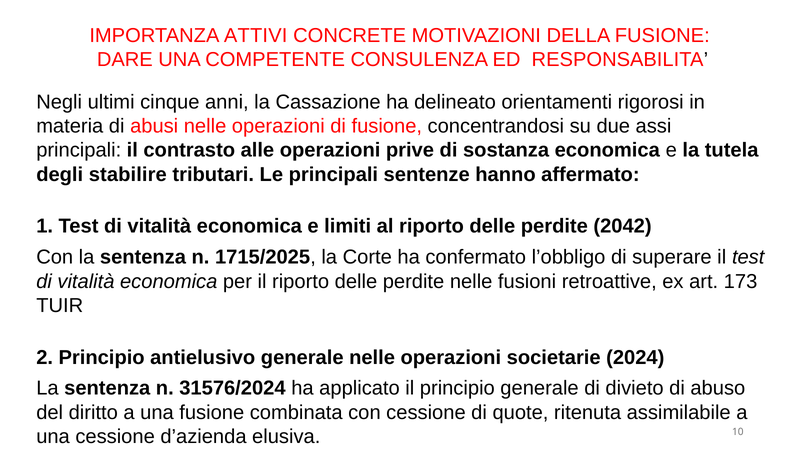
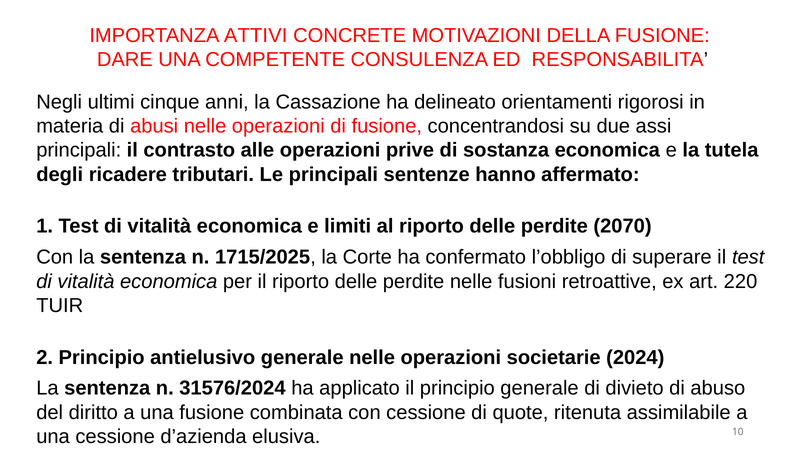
stabilire: stabilire -> ricadere (128, 174)
2042: 2042 -> 2070 (623, 226)
173: 173 -> 220 (741, 281)
